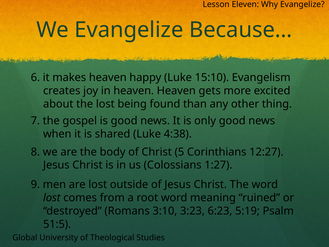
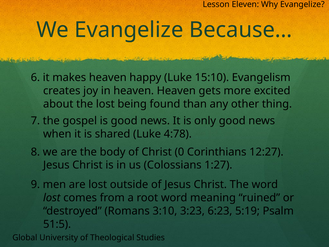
4:38: 4:38 -> 4:78 (178, 134)
5: 5 -> 0 (179, 152)
